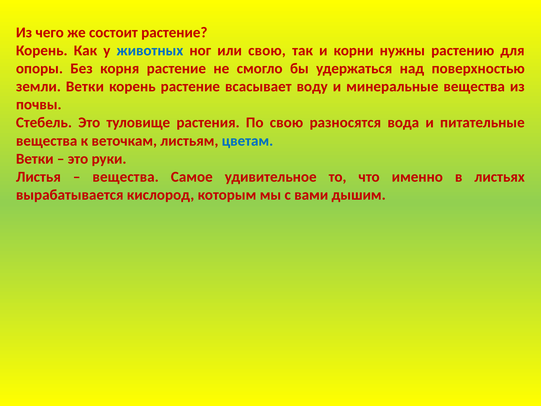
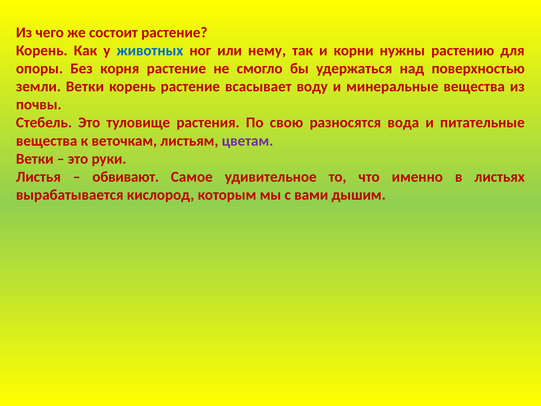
или свою: свою -> нему (267, 50)
цветам colour: blue -> purple (247, 141)
вещества: вещества -> обвивают (126, 177)
